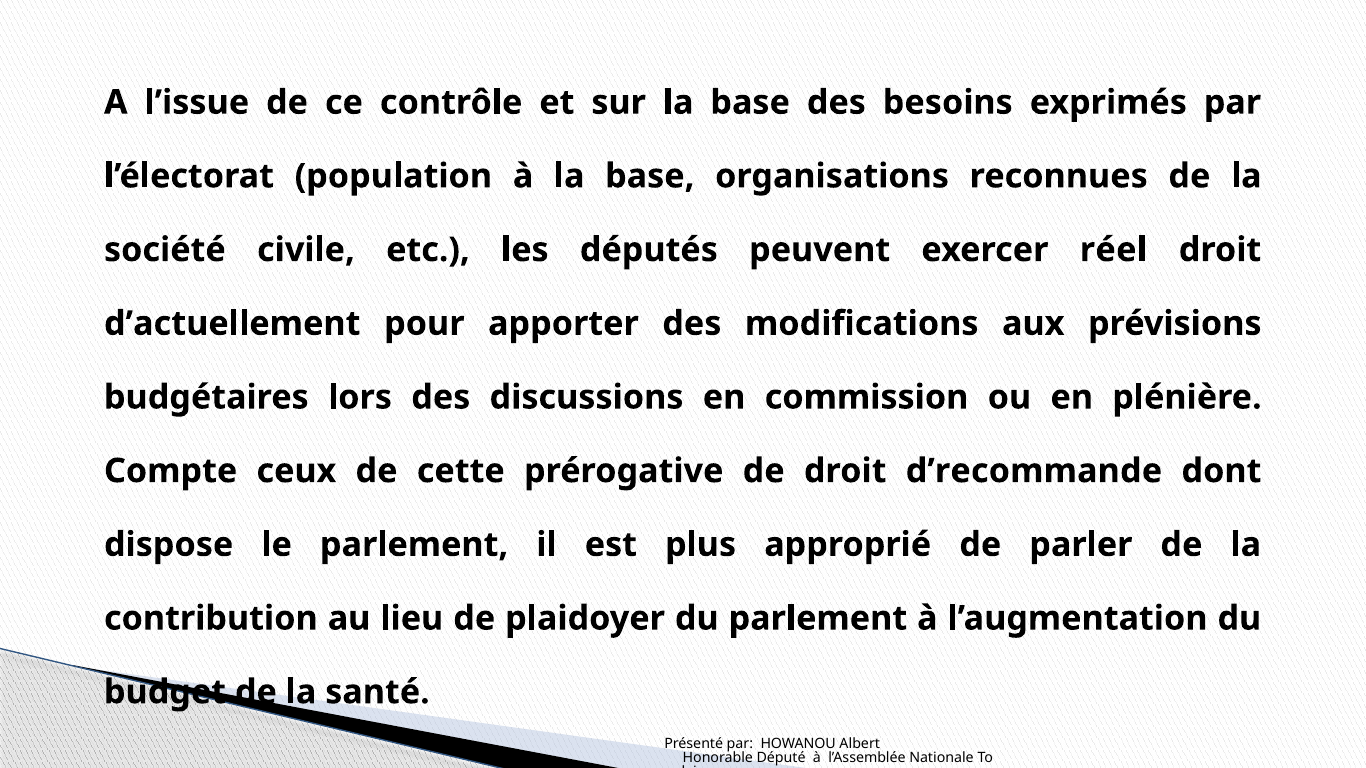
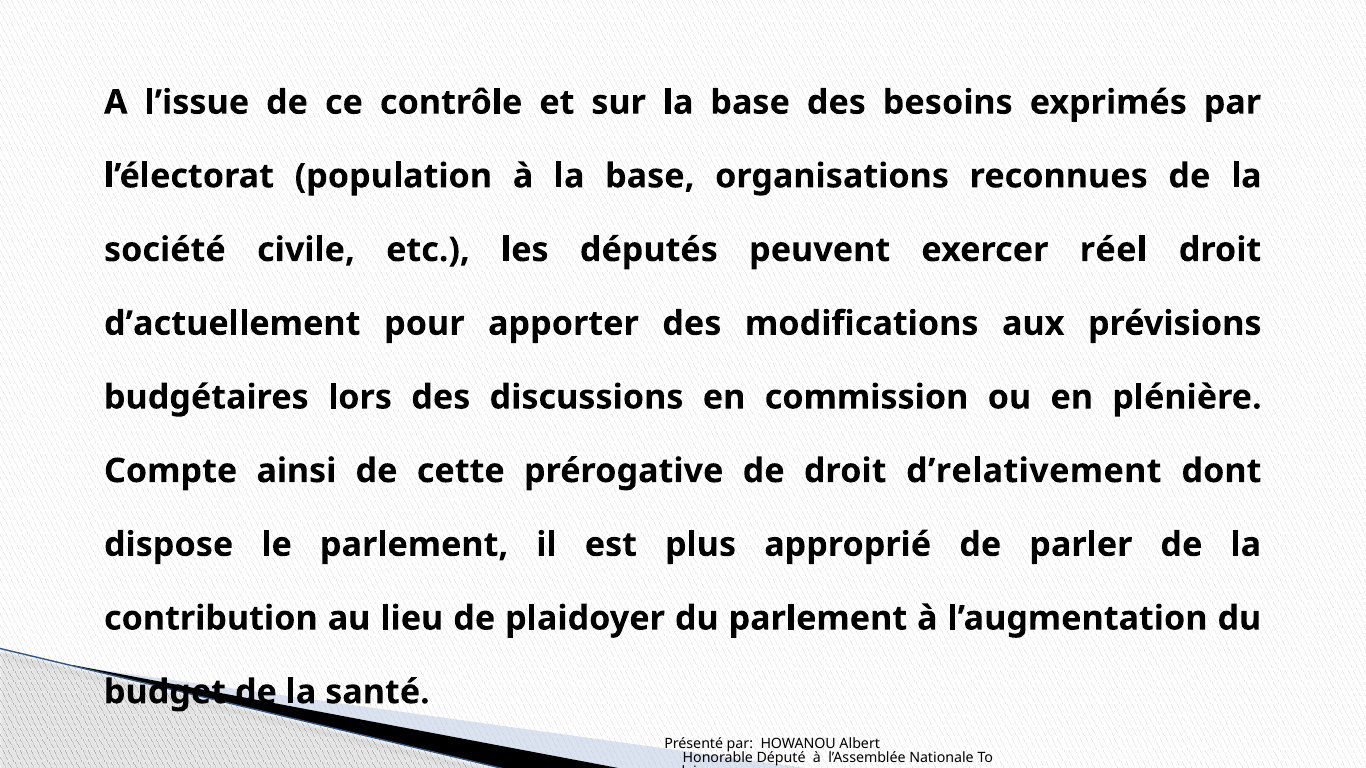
ceux: ceux -> ainsi (296, 471)
d’recommande: d’recommande -> d’relativement (1034, 471)
